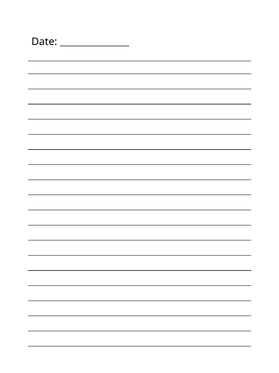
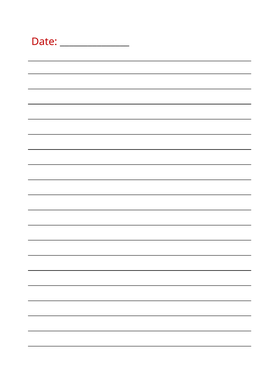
Date colour: black -> red (44, 42)
